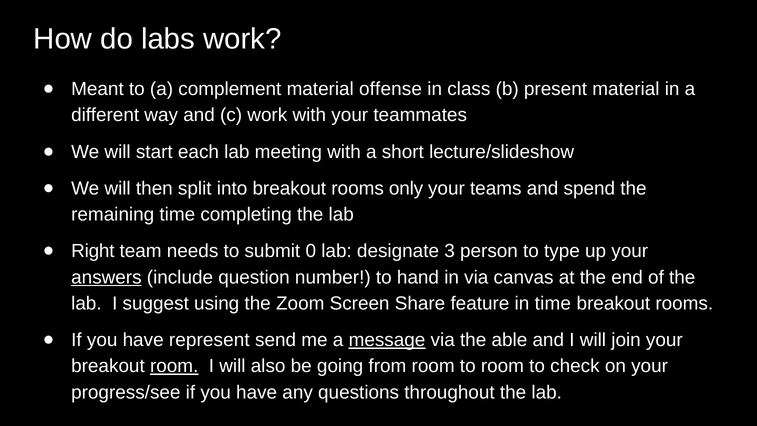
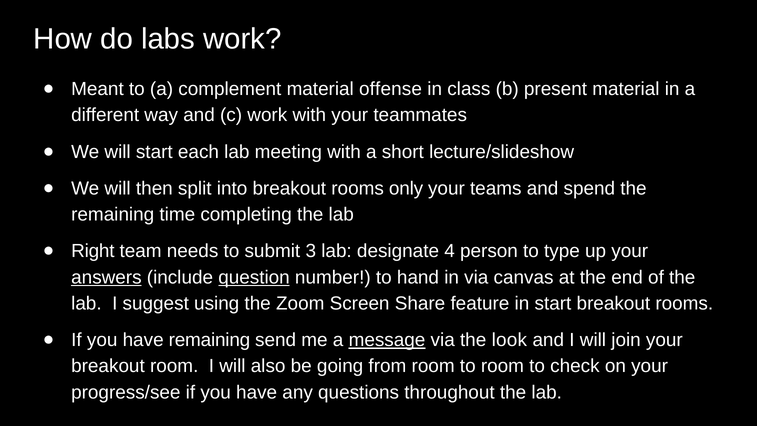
0: 0 -> 3 (311, 251)
3: 3 -> 4 (450, 251)
question underline: none -> present (254, 277)
in time: time -> start (553, 303)
have represent: represent -> remaining (209, 340)
able: able -> look (509, 340)
room underline: present -> none (174, 366)
